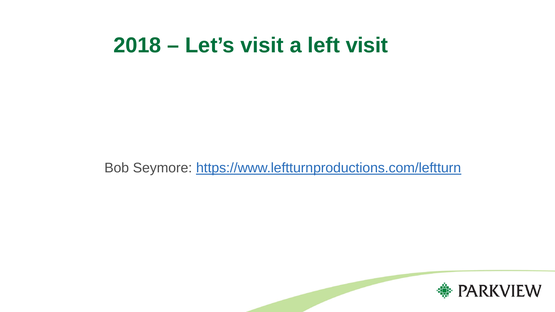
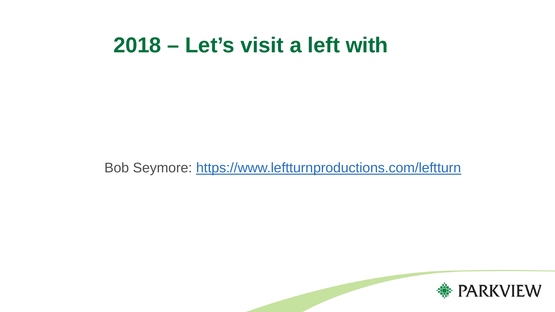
left visit: visit -> with (367, 45)
